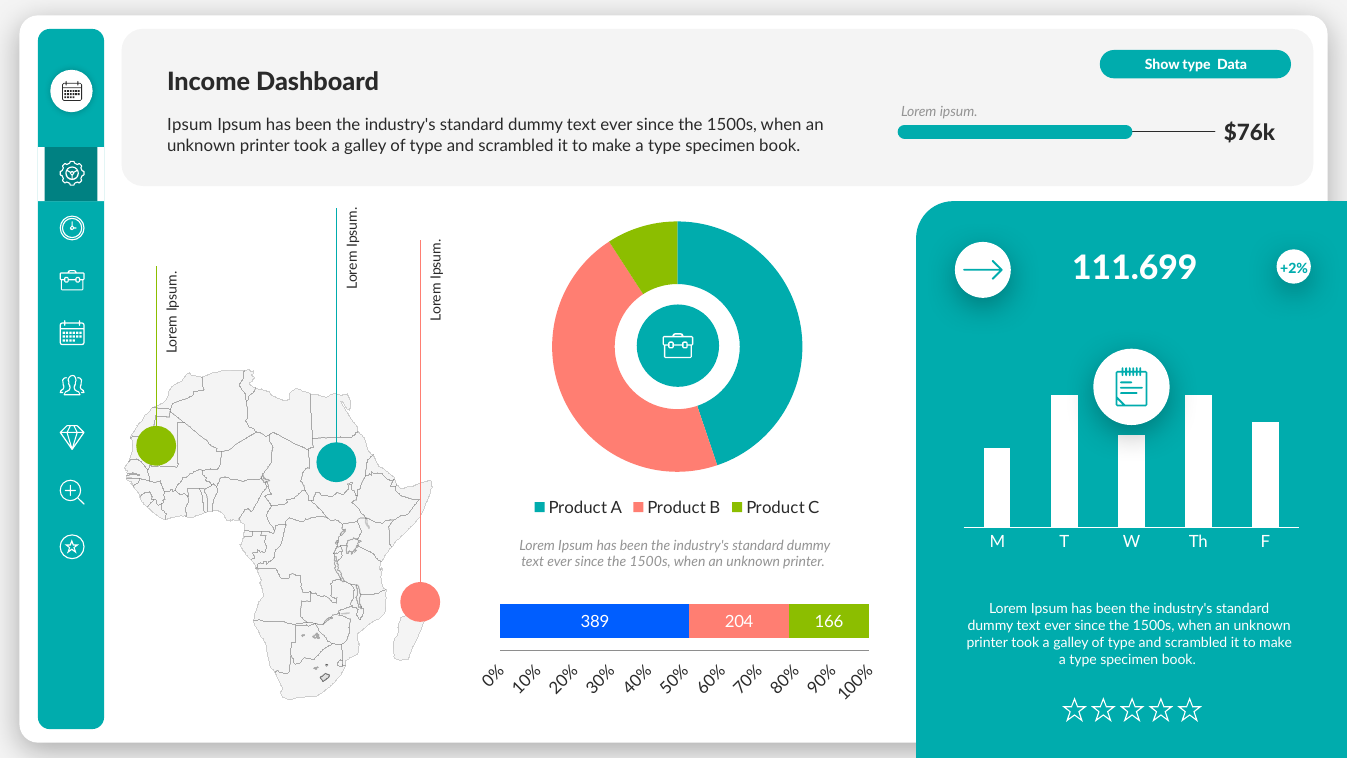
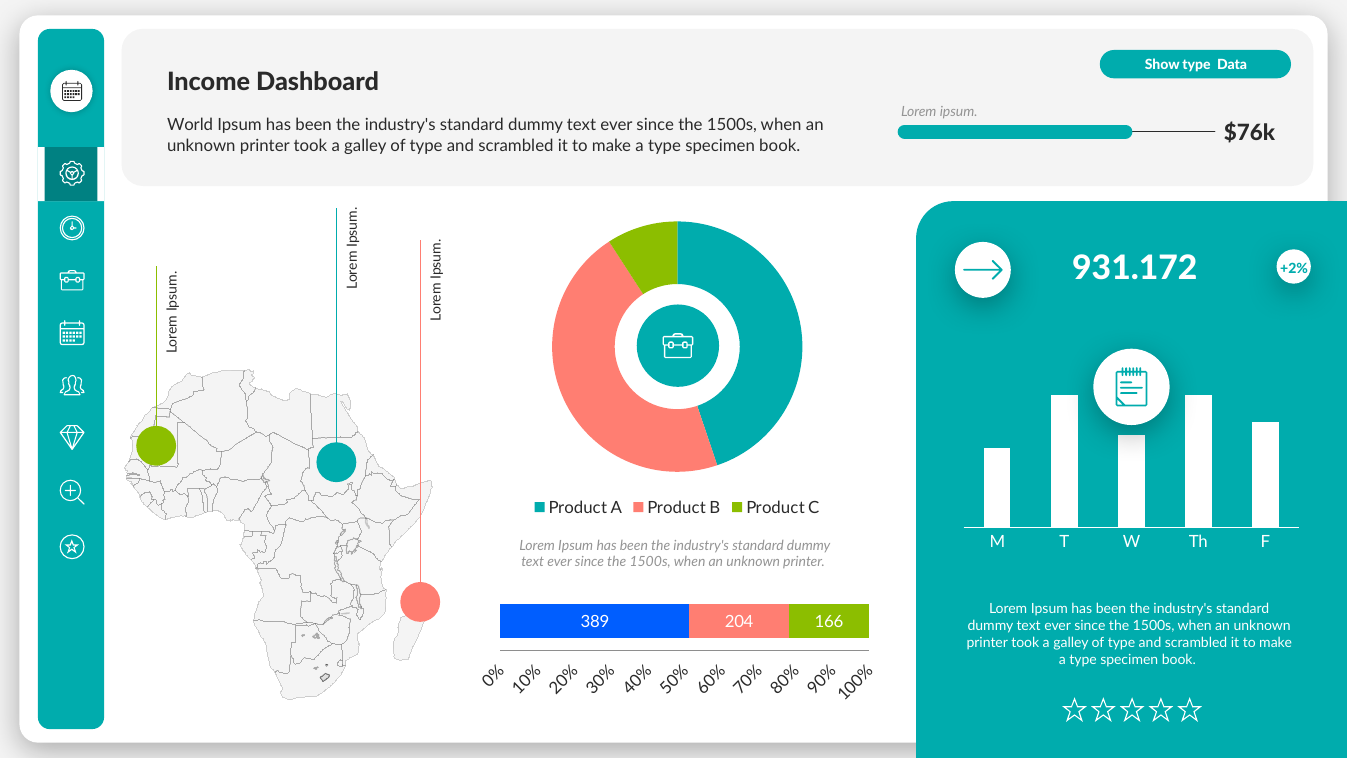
Ipsum: Ipsum -> World (190, 125)
111.699: 111.699 -> 931.172 (1135, 268)
